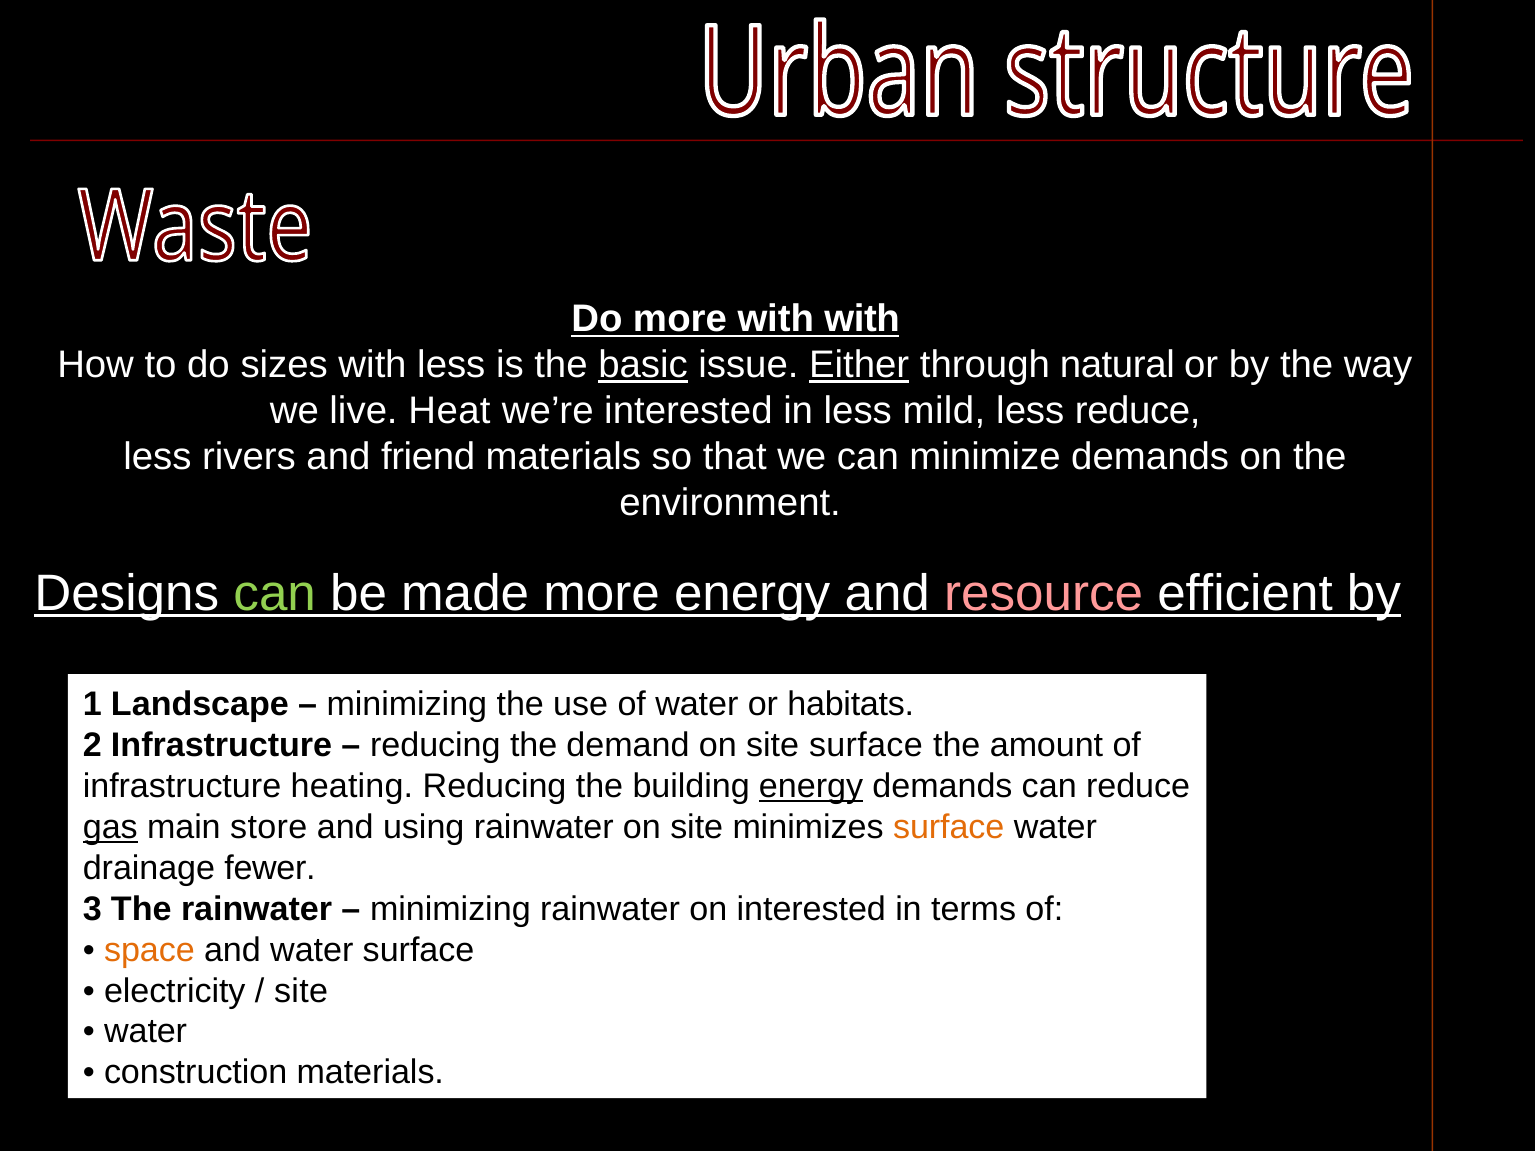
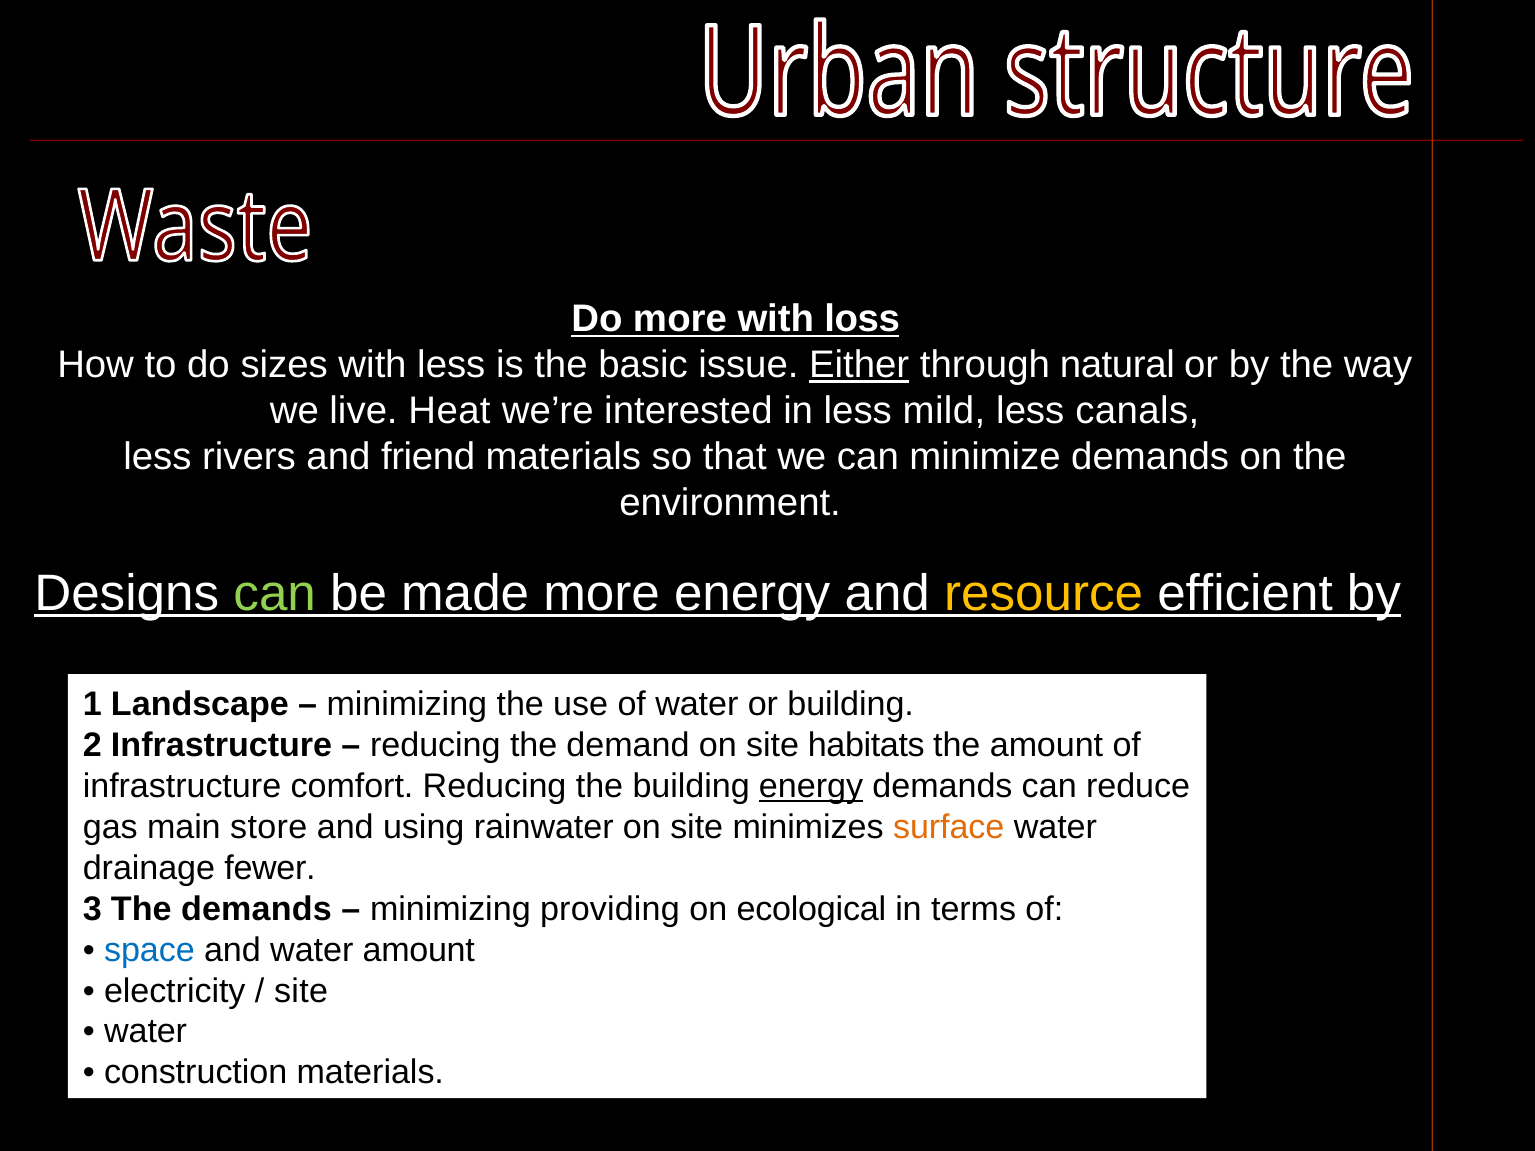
with with: with -> loss (862, 319)
basic underline: present -> none (643, 365)
less reduce: reduce -> canals (1137, 411)
resource colour: pink -> yellow (1044, 593)
or habitats: habitats -> building (851, 705)
site surface: surface -> habitats (866, 745)
heating: heating -> comfort (352, 786)
gas underline: present -> none (110, 827)
The rainwater: rainwater -> demands (256, 909)
minimizing rainwater: rainwater -> providing (610, 909)
on interested: interested -> ecological (811, 909)
space colour: orange -> blue (149, 950)
water surface: surface -> amount (419, 950)
